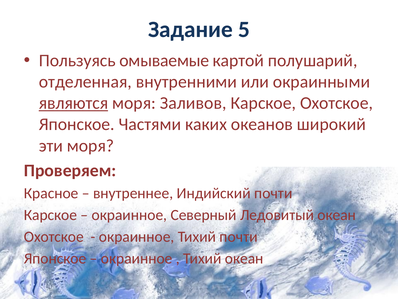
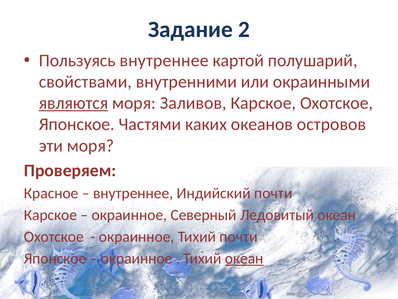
5: 5 -> 2 (244, 29)
Пользуясь омываемые: омываемые -> внутреннее (164, 60)
отделенная: отделенная -> свойствами (85, 82)
широкий: широкий -> островов (331, 124)
океан underline: none -> present (244, 258)
